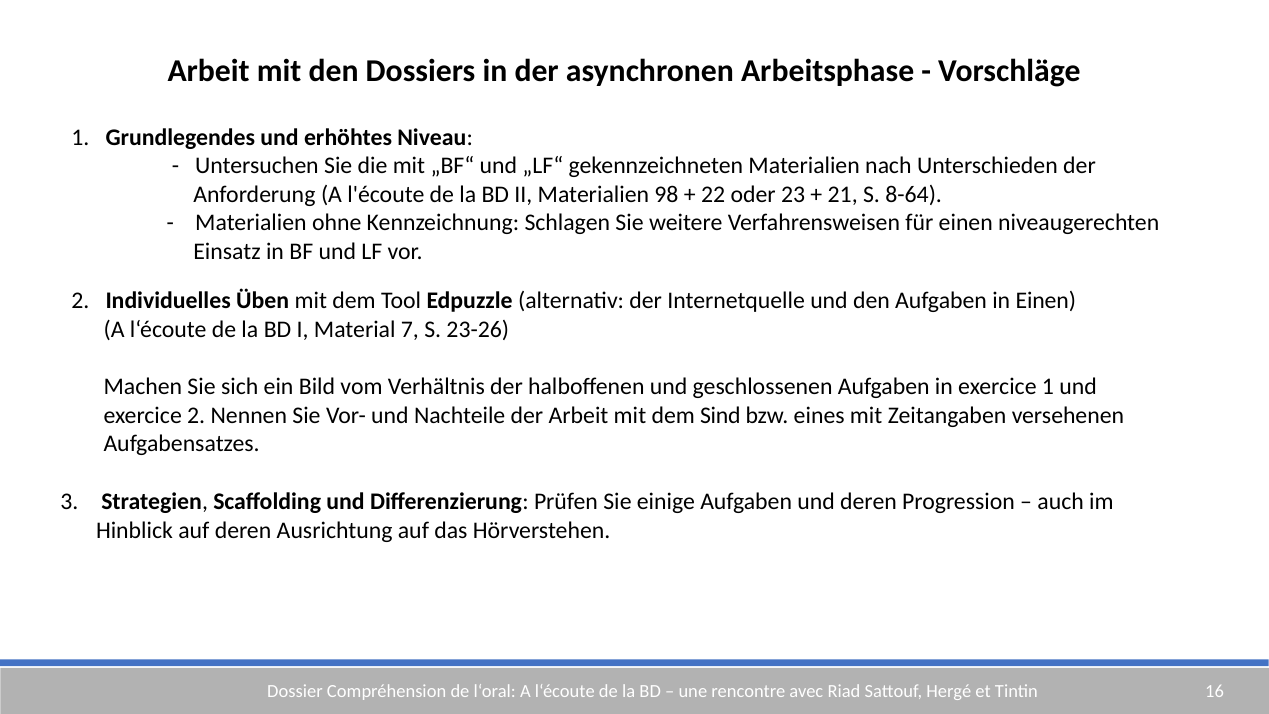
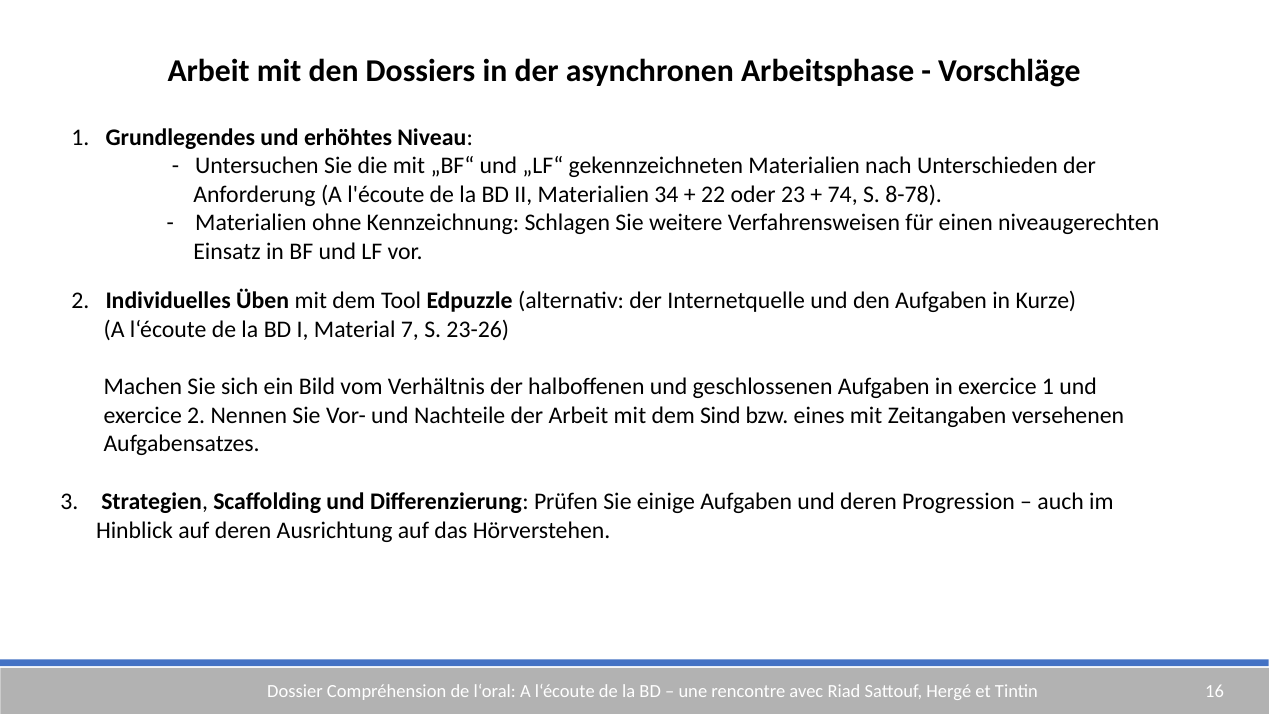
98: 98 -> 34 (666, 194)
21: 21 -> 74 (843, 194)
8-64: 8-64 -> 8-78 (914, 194)
in Einen: Einen -> Kurze (1046, 301)
